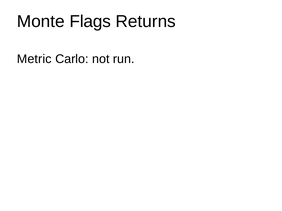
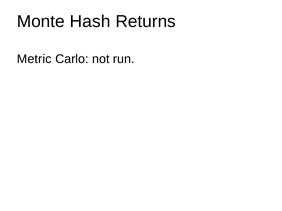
Flags: Flags -> Hash (90, 21)
